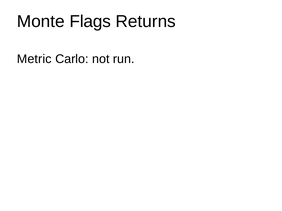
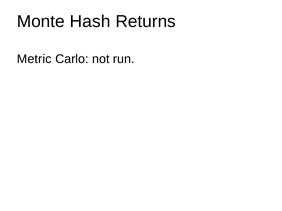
Flags: Flags -> Hash (90, 21)
